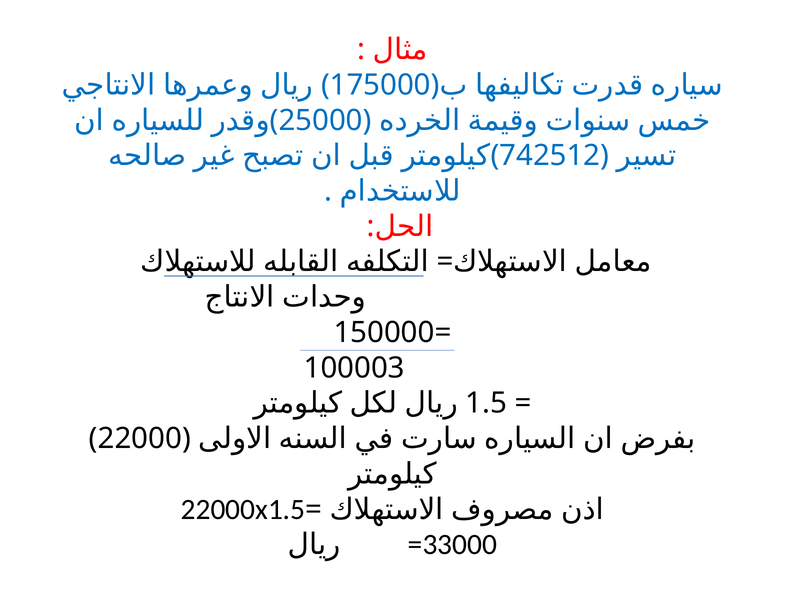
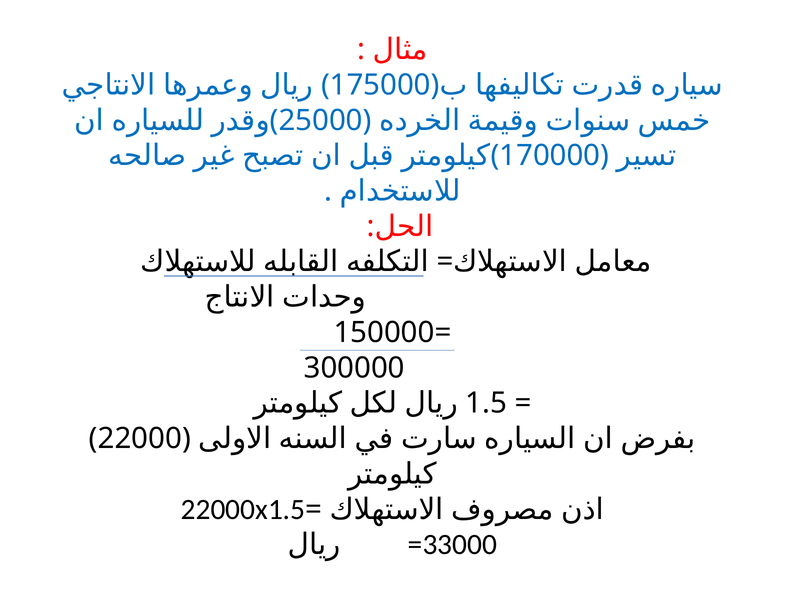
742512: 742512 -> 170000 (550, 156)
100003: 100003 -> 300000 (354, 368)
